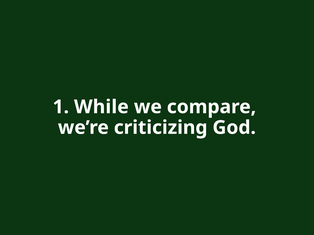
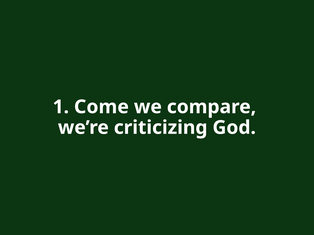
While: While -> Come (101, 107)
